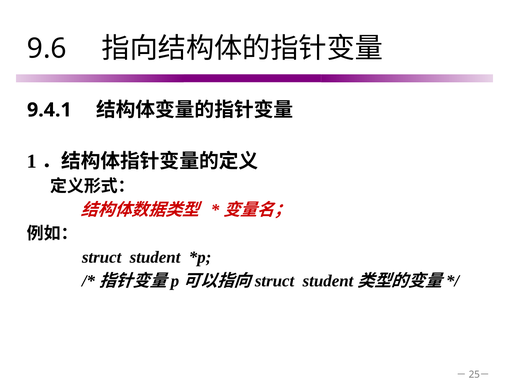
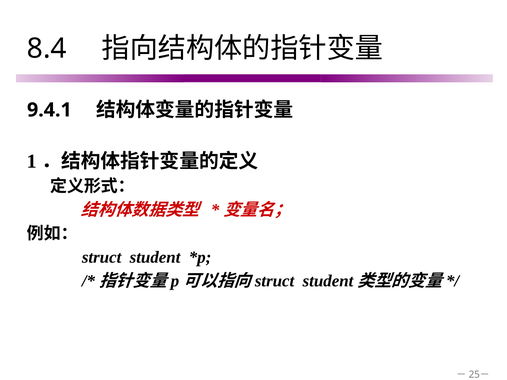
9.6: 9.6 -> 8.4 (47, 49)
